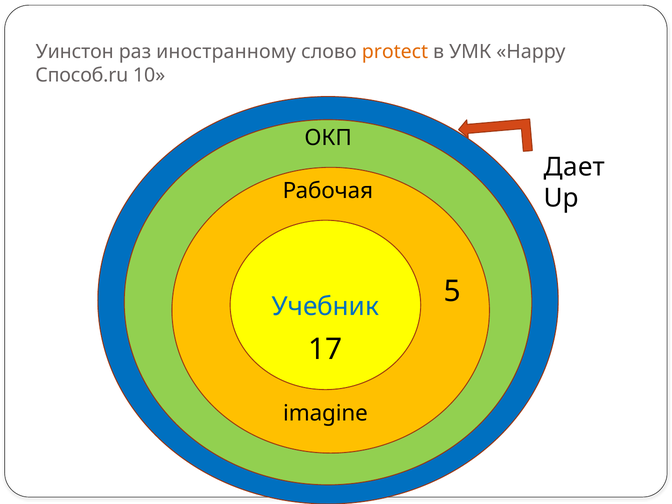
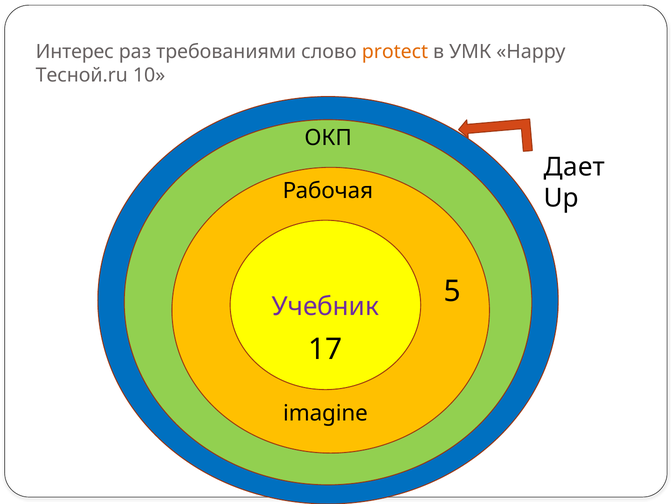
Уинстон: Уинстон -> Интерес (75, 52)
иностранному: иностранному -> требованиями (226, 52)
Способ.ru: Способ.ru -> Тесной.ru (82, 75)
Учебник colour: blue -> purple (325, 307)
